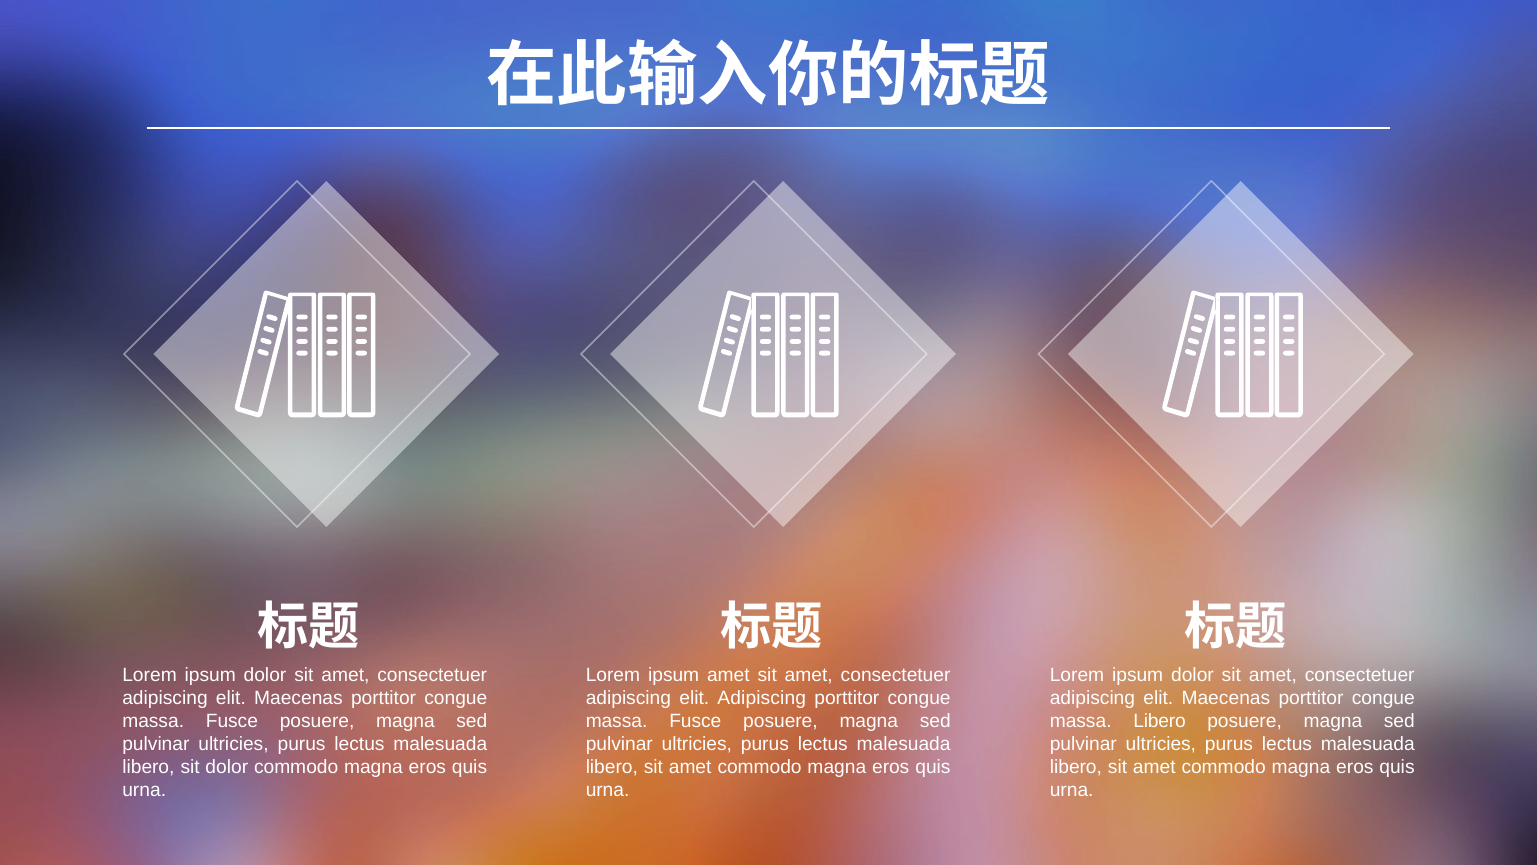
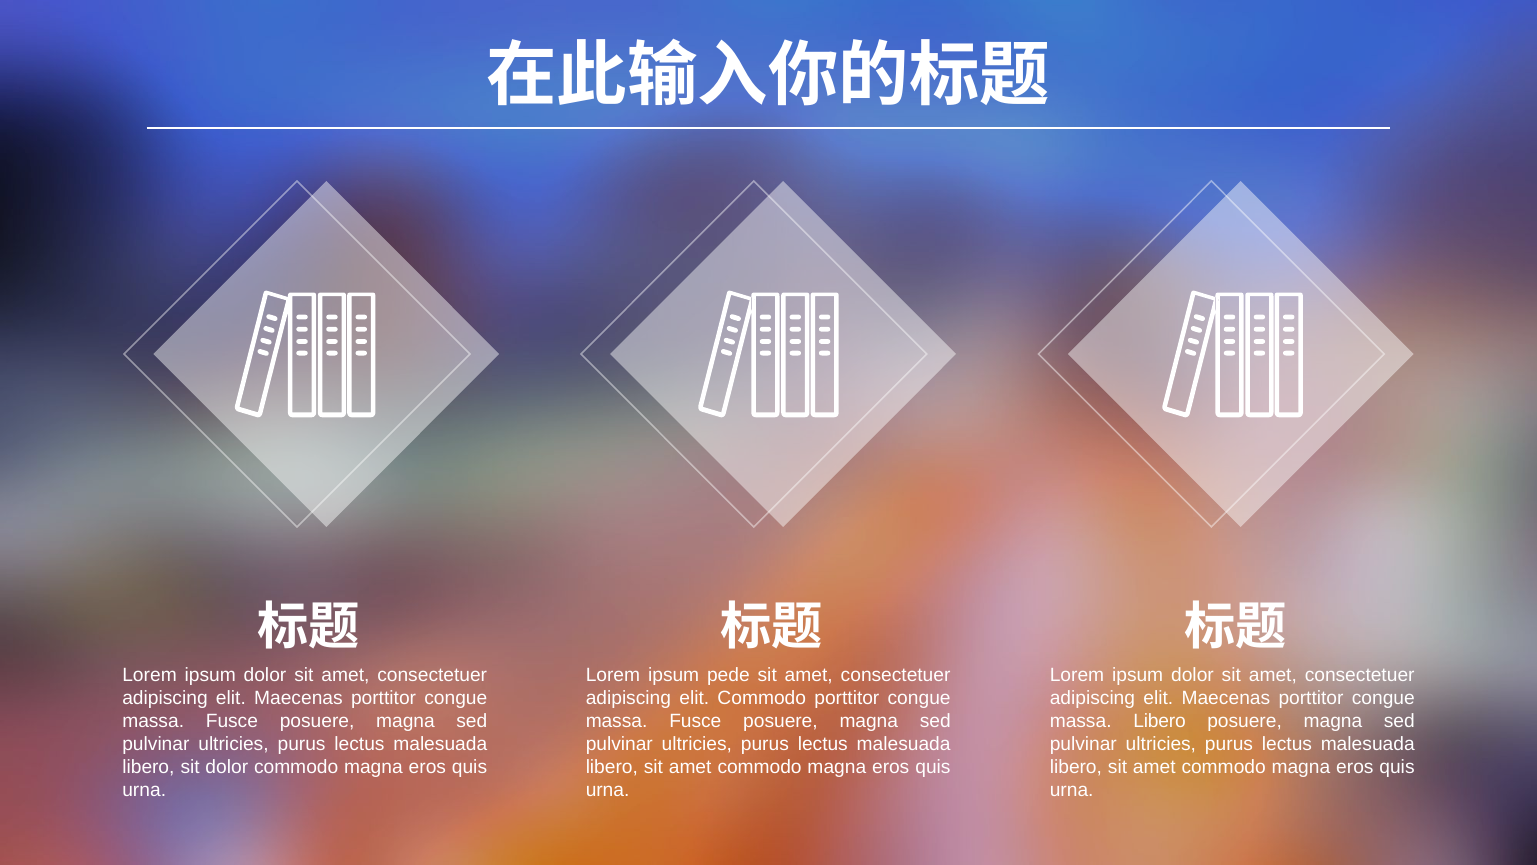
ipsum amet: amet -> pede (728, 674)
elit Adipiscing: Adipiscing -> Commodo (762, 697)
